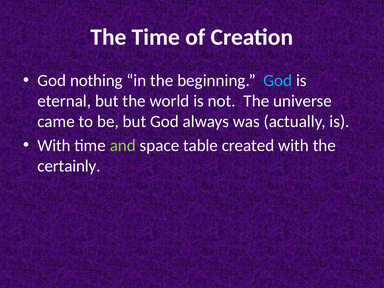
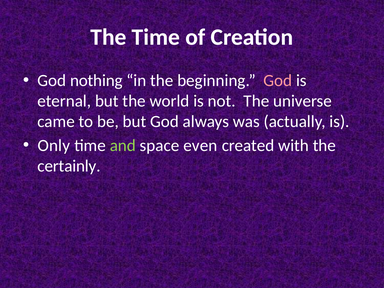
God colour: light blue -> pink (278, 81)
With: With -> Only (54, 145)
table: table -> even (200, 145)
